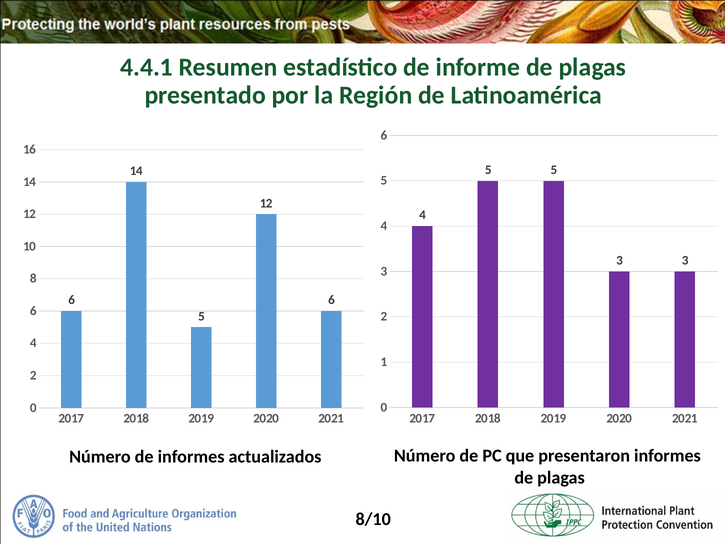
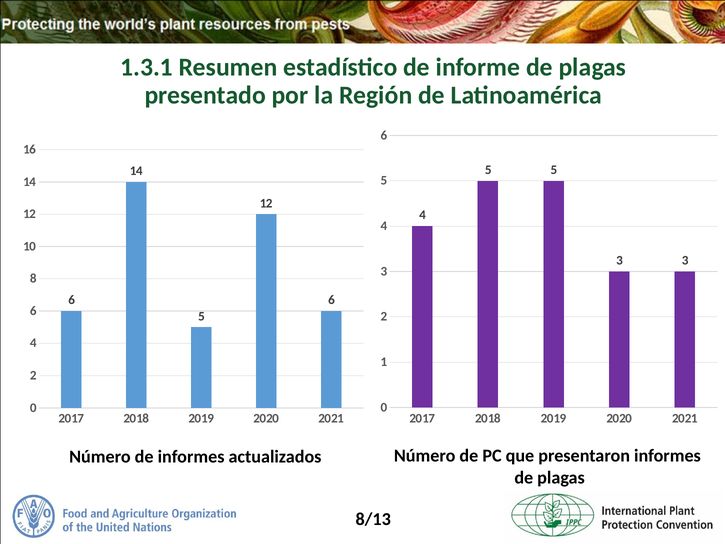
4.4.1: 4.4.1 -> 1.3.1 (147, 67)
8/10: 8/10 -> 8/13 (373, 519)
